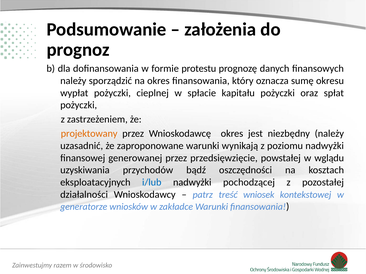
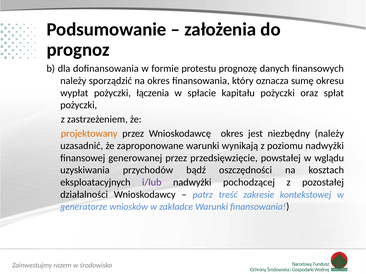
cieplnej: cieplnej -> łączenia (153, 93)
i/lub colour: blue -> purple (152, 183)
wniosek: wniosek -> zakresie (259, 195)
